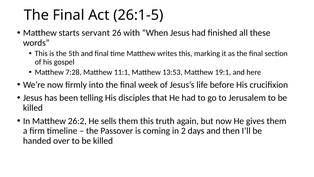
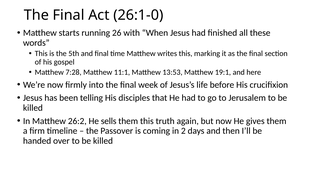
26:1-5: 26:1-5 -> 26:1-0 (138, 15)
servant: servant -> running (96, 33)
